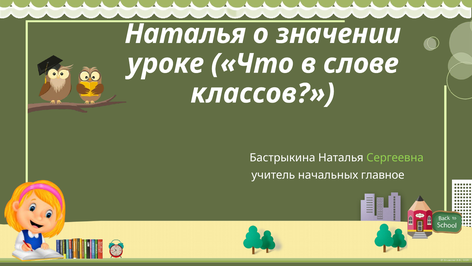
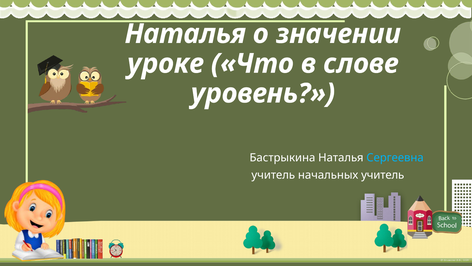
классов: классов -> уровень (263, 93)
Сергеевна colour: light green -> light blue (395, 158)
начальных главное: главное -> учитель (383, 175)
